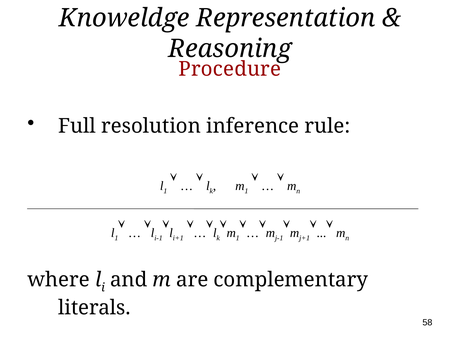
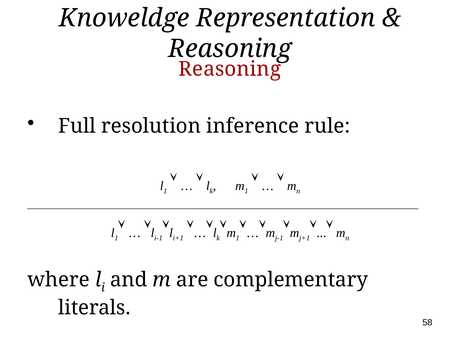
Procedure: Procedure -> Reasoning (230, 69)
